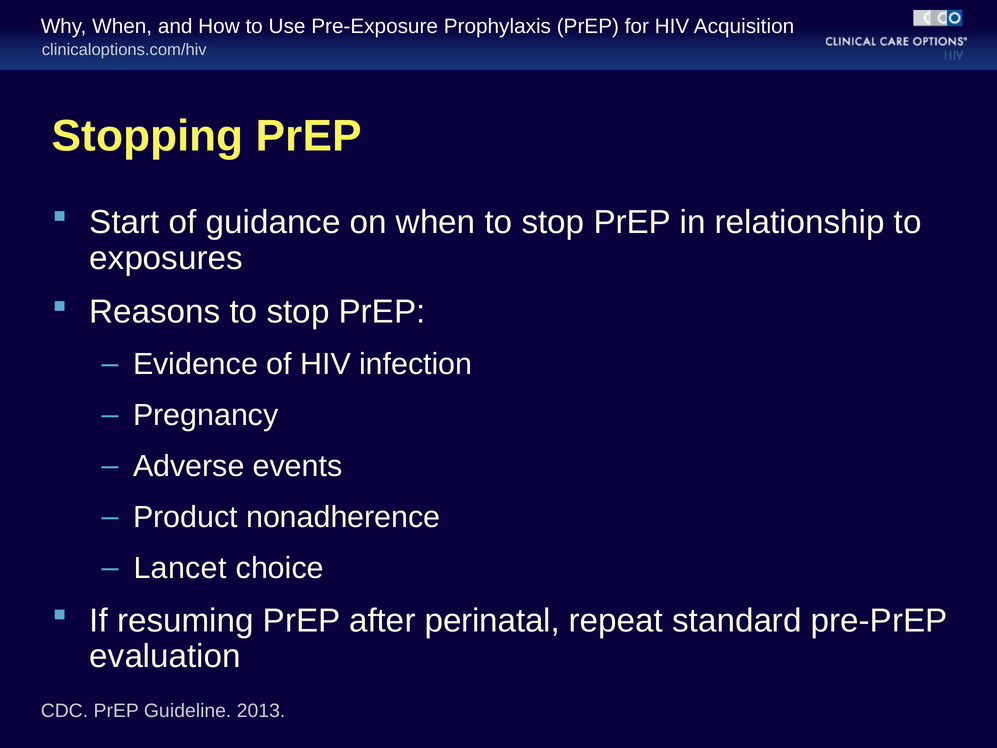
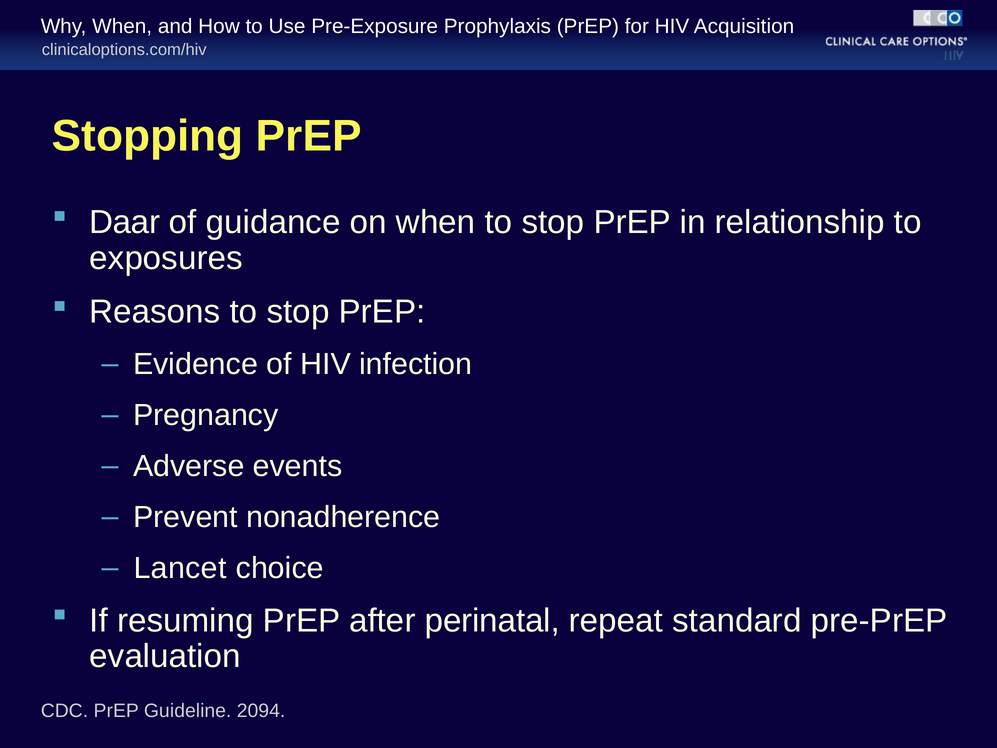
Start: Start -> Daar (125, 222)
Product: Product -> Prevent (185, 517)
2013: 2013 -> 2094 (261, 711)
